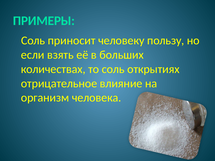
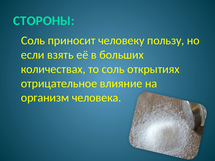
ПРИМЕРЫ: ПРИМЕРЫ -> СТОРОНЫ (44, 21)
